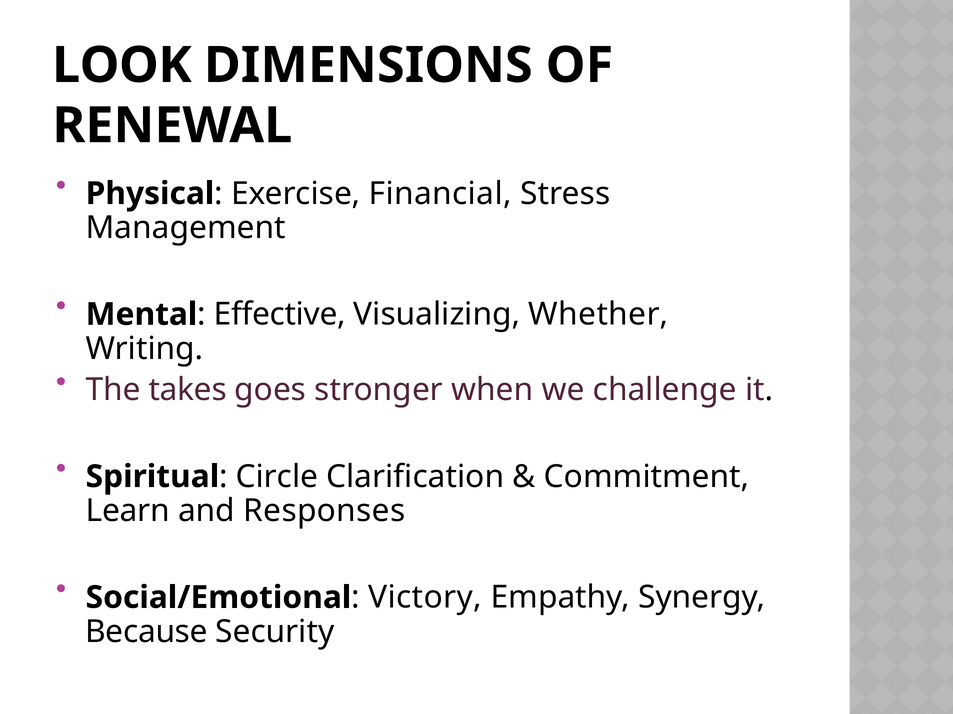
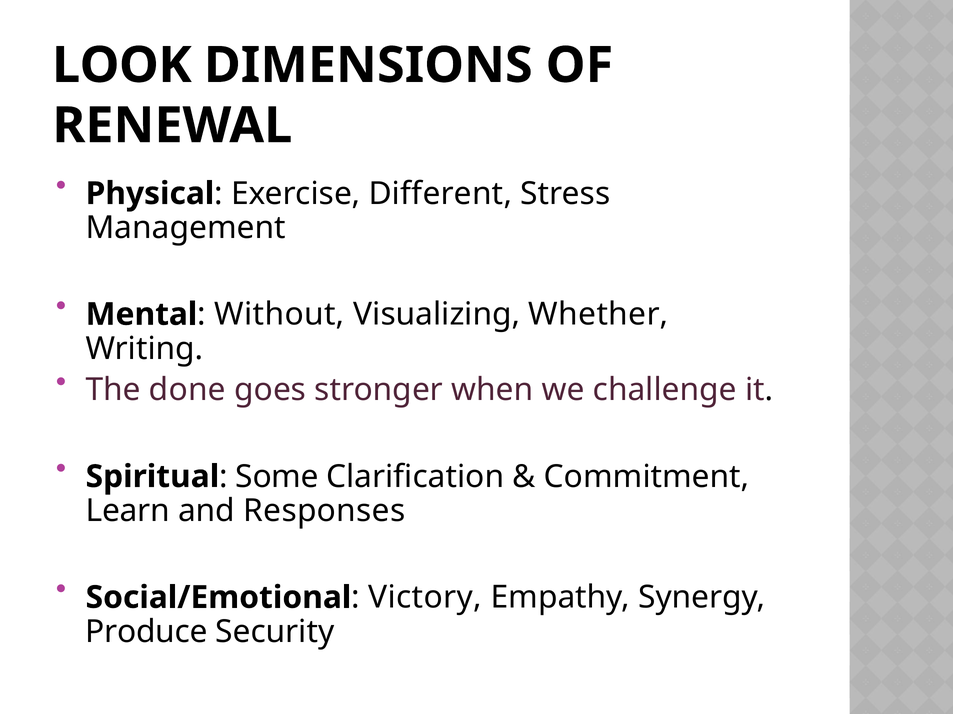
Financial: Financial -> Different (440, 194)
Effective: Effective -> Without (279, 315)
takes: takes -> done (187, 390)
Circle: Circle -> Some (277, 477)
Because: Because -> Produce (146, 632)
